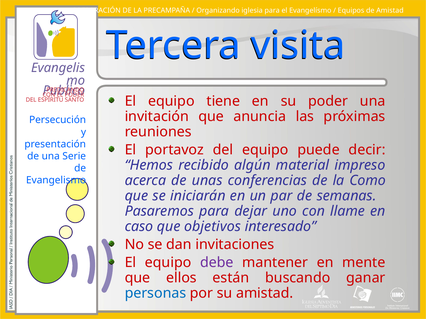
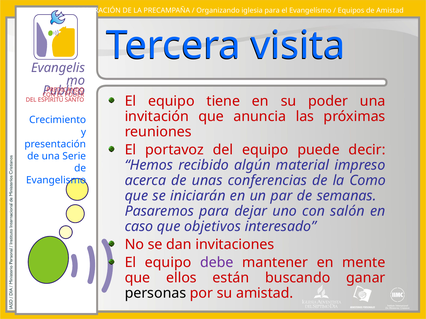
Persecución: Persecución -> Crecimiento (58, 120)
llame: llame -> salón (347, 211)
personas colour: blue -> black (155, 294)
